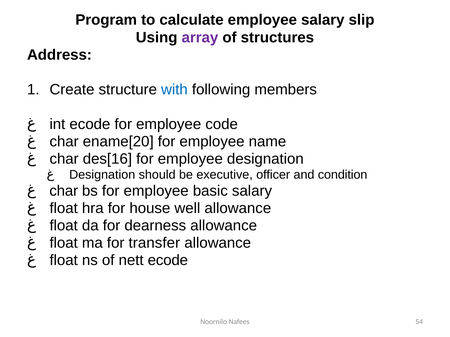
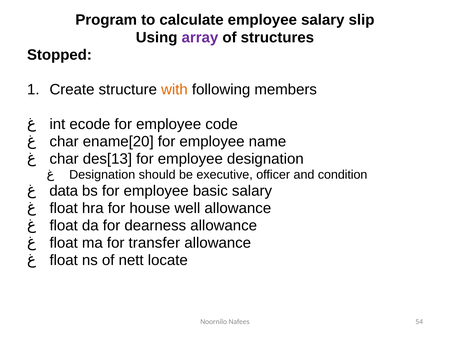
Address: Address -> Stopped (59, 55)
with colour: blue -> orange (174, 90)
des[16: des[16 -> des[13 (107, 159)
char: char -> data (64, 191)
nett ecode: ecode -> locate (168, 261)
